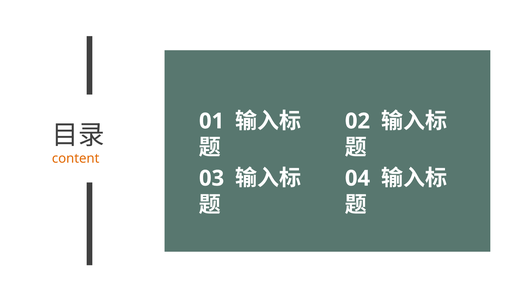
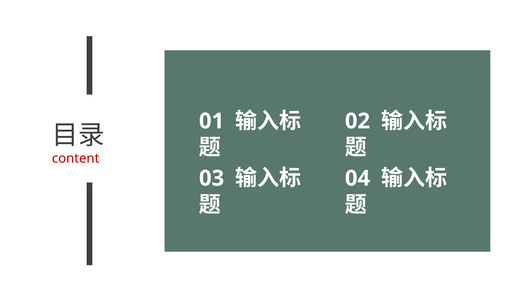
content colour: orange -> red (76, 158)
